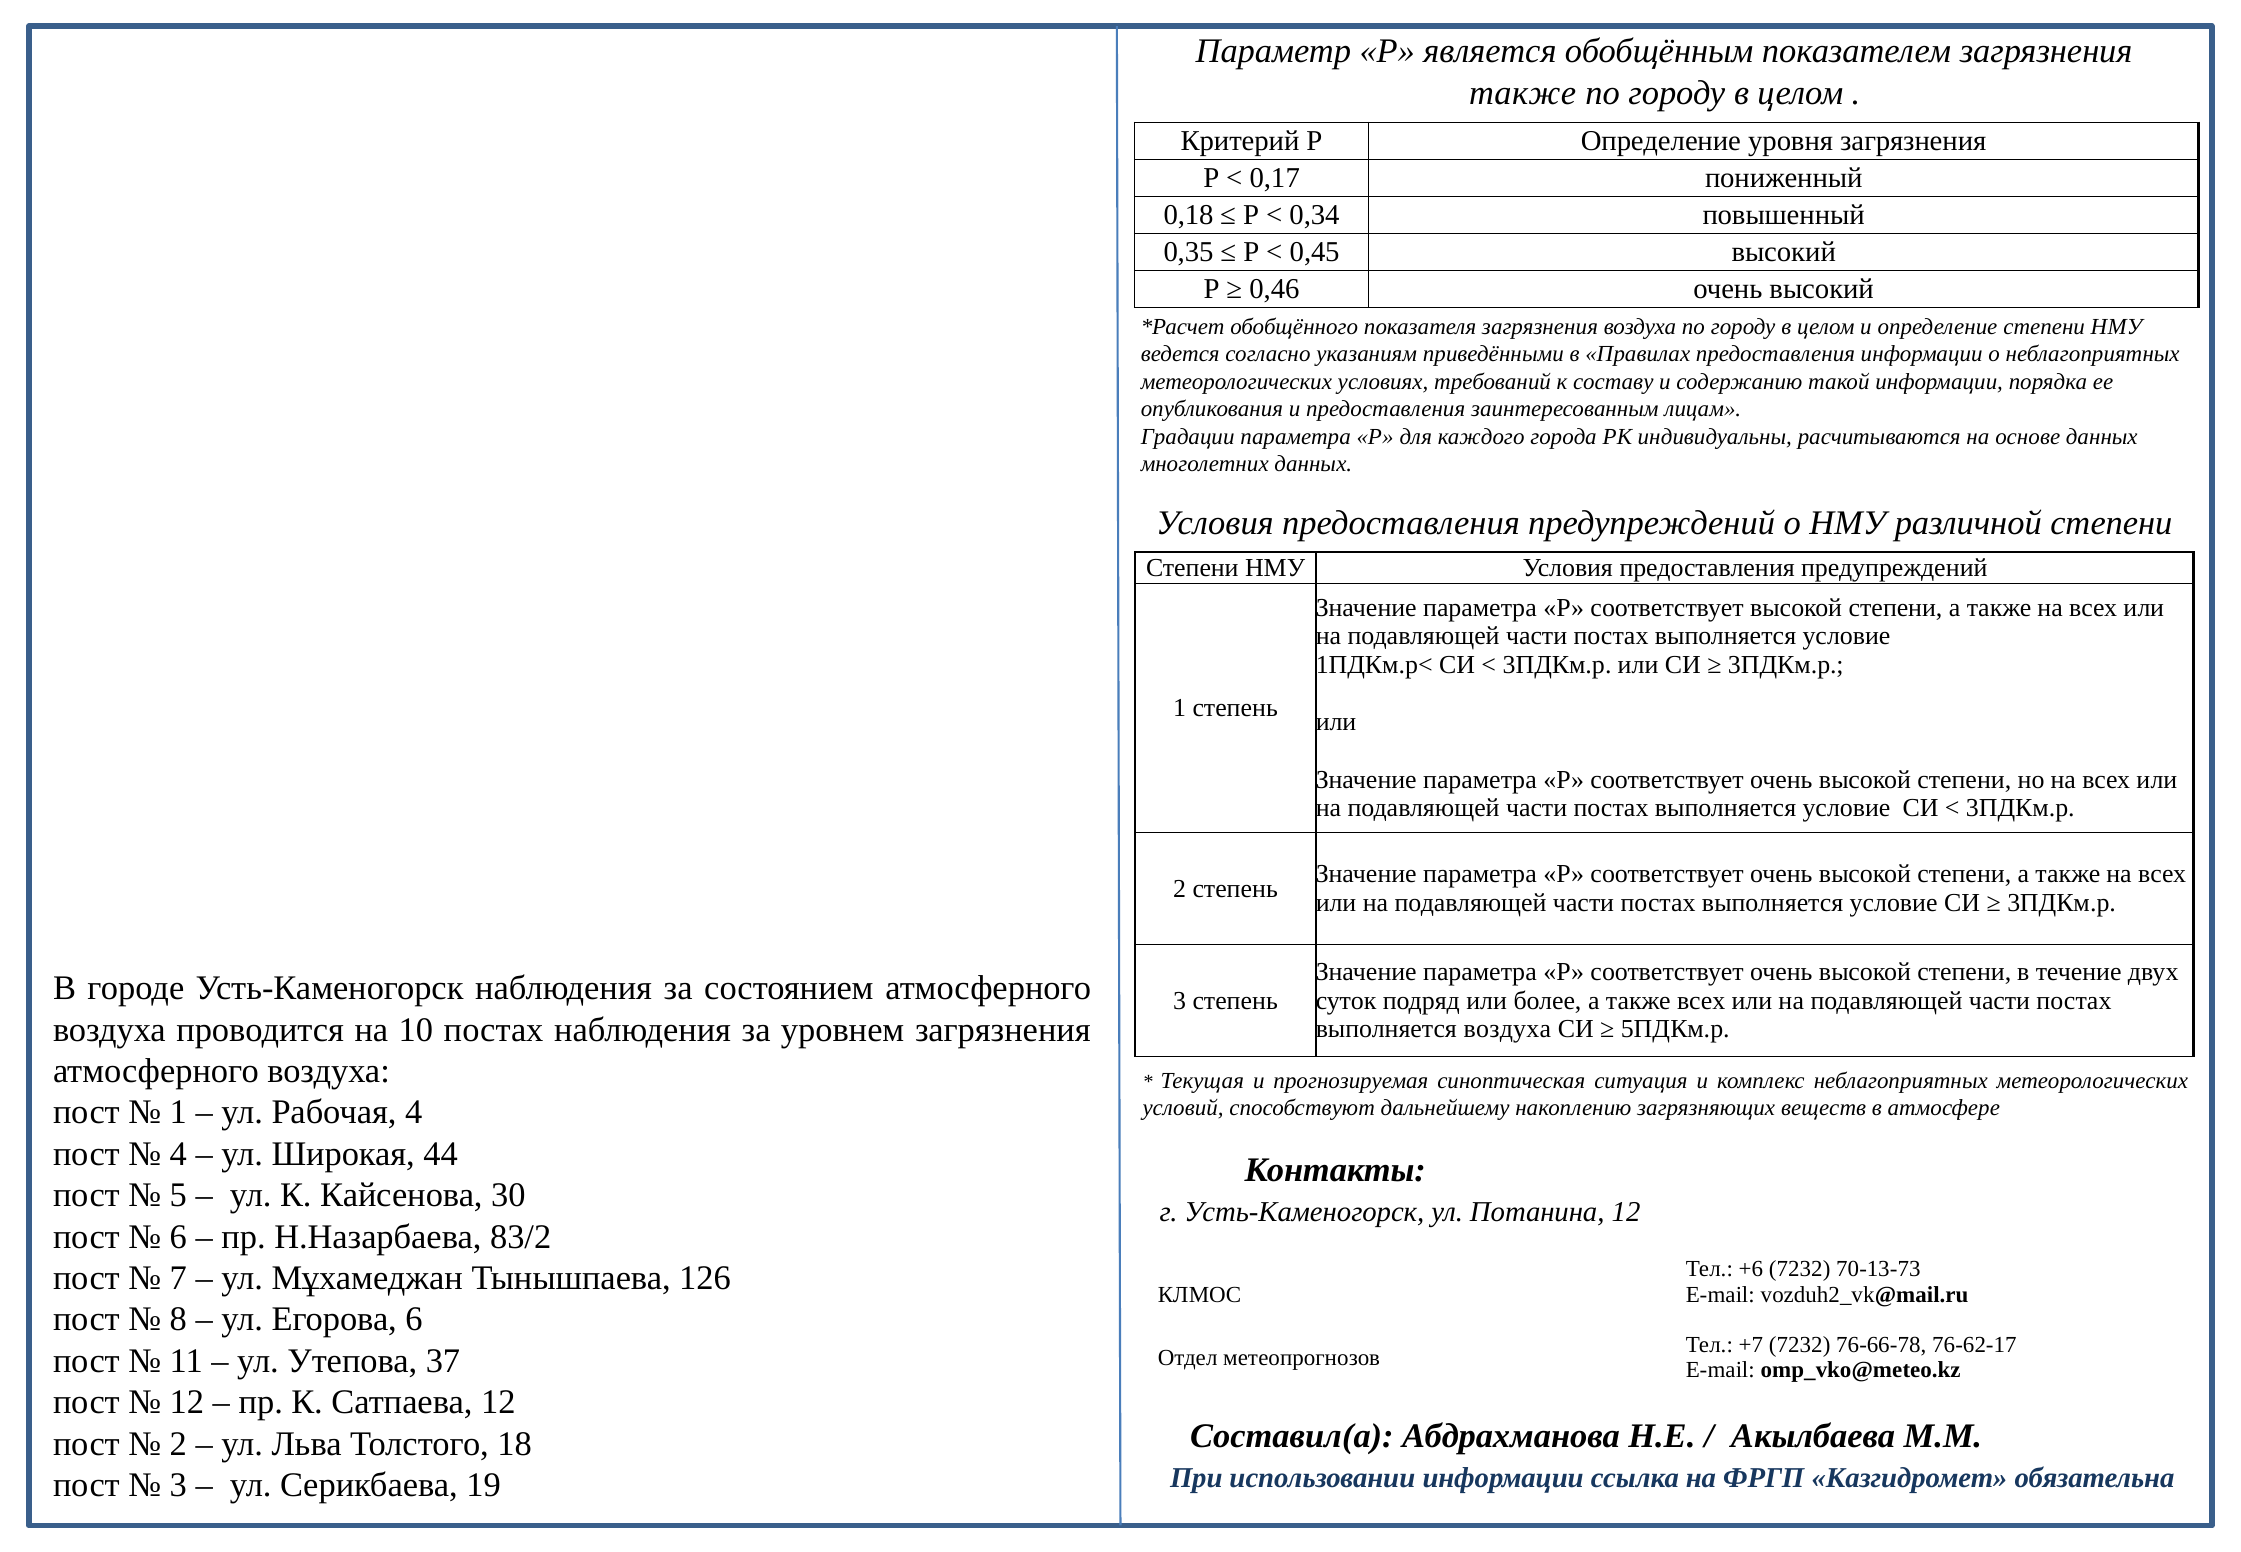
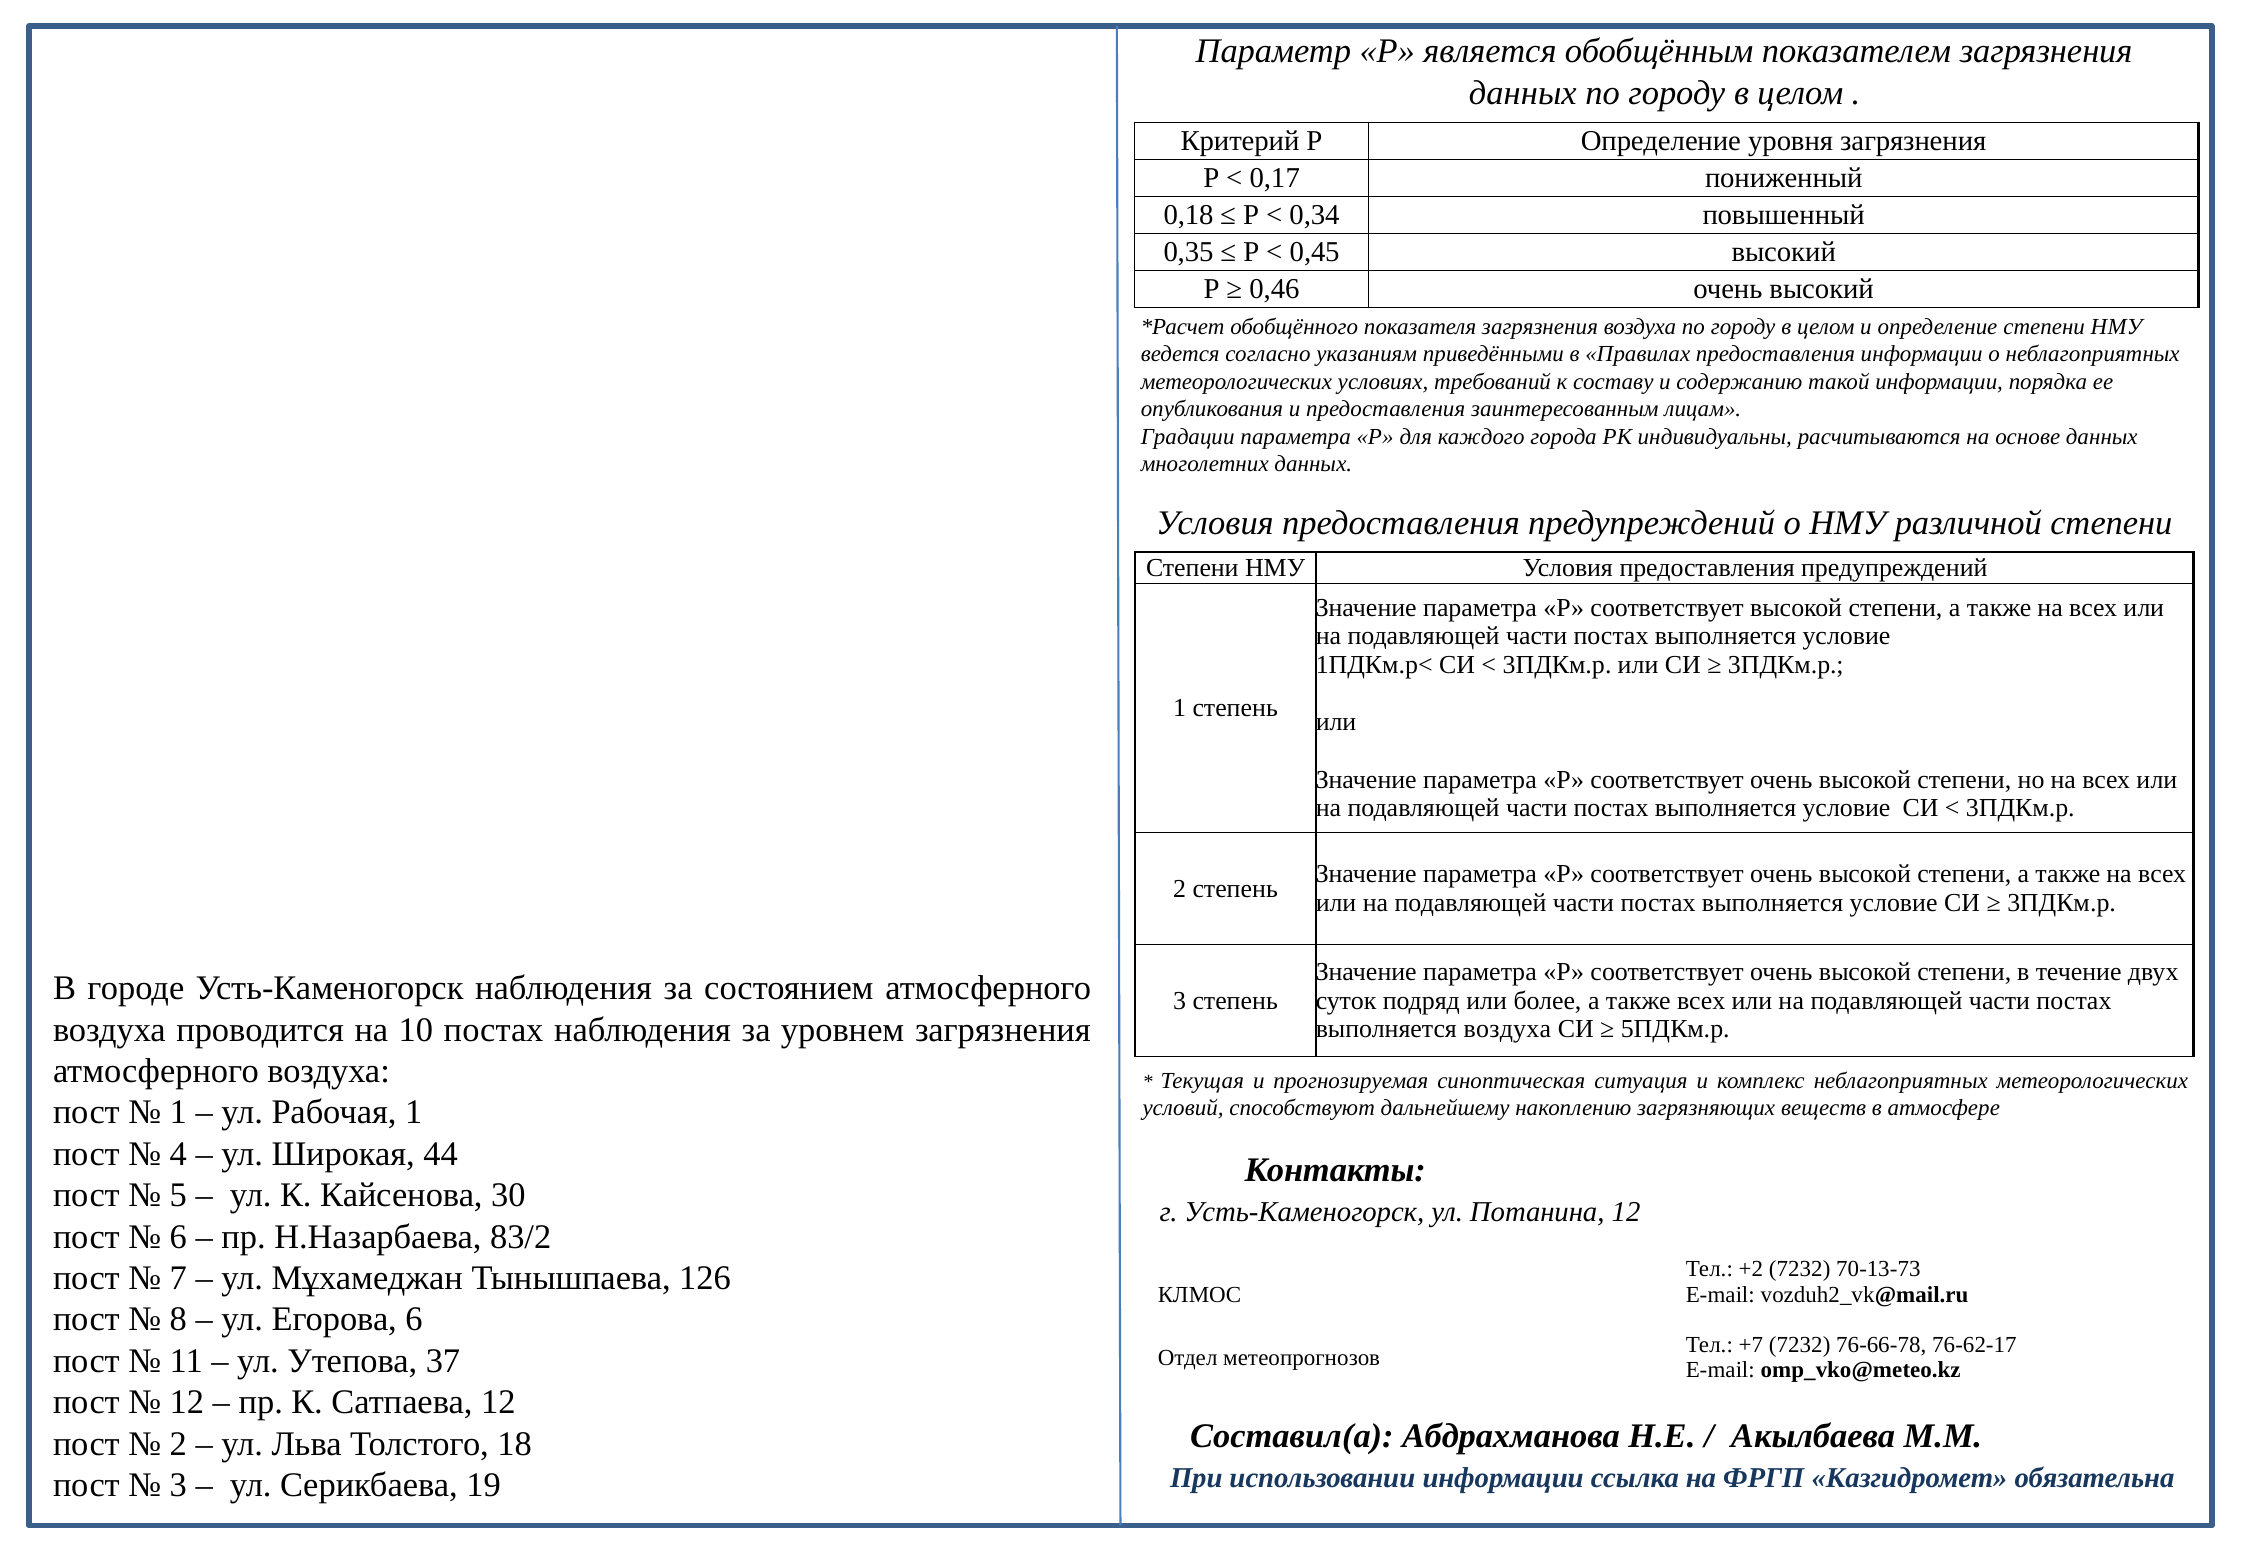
также: также -> данных (1523, 93)
Рабочая 4: 4 -> 1 (414, 1112)
+6: +6 -> +2 (1751, 1269)
